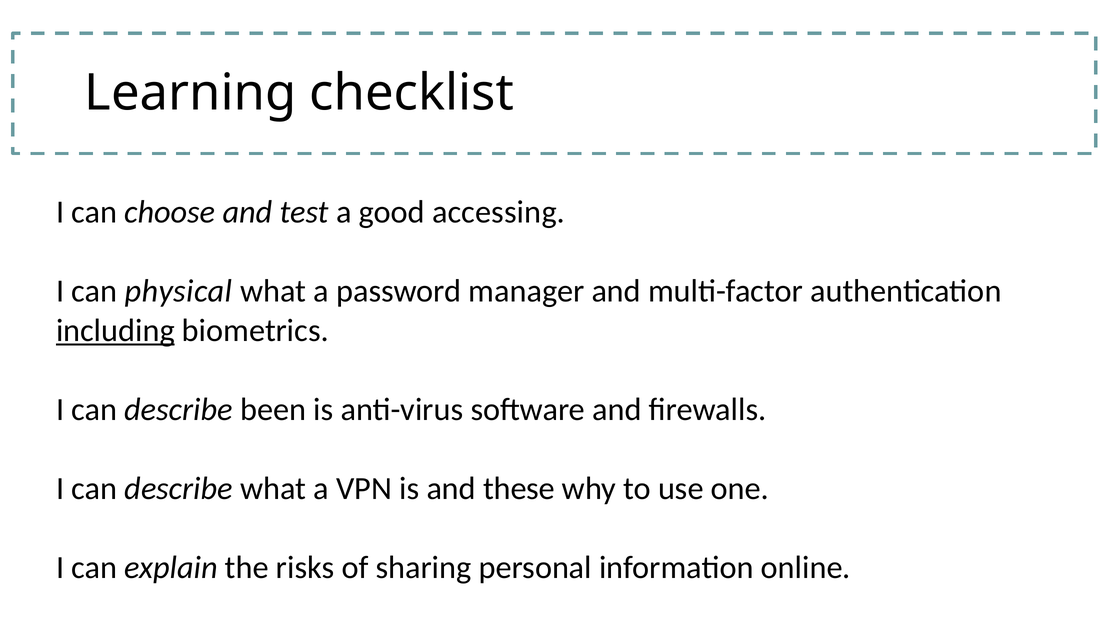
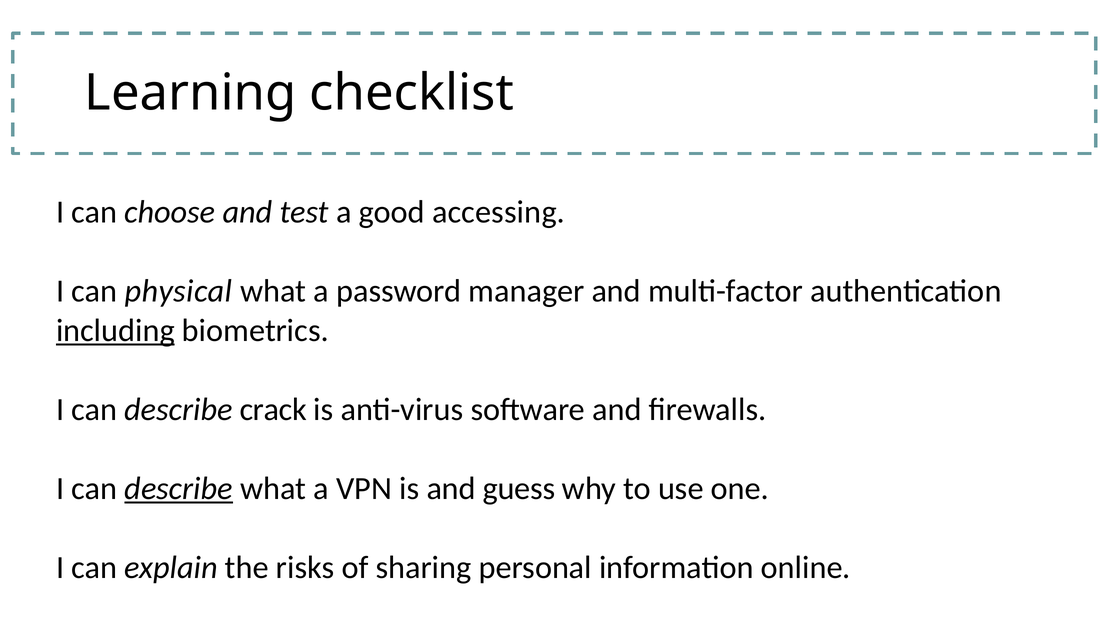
been: been -> crack (273, 410)
describe underline: none -> present (179, 489)
these: these -> guess (519, 489)
